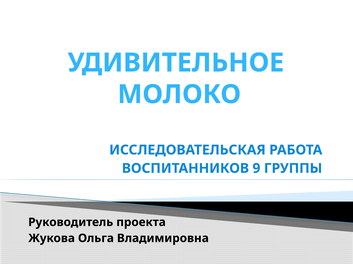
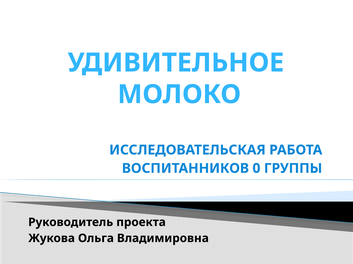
9: 9 -> 0 (256, 169)
